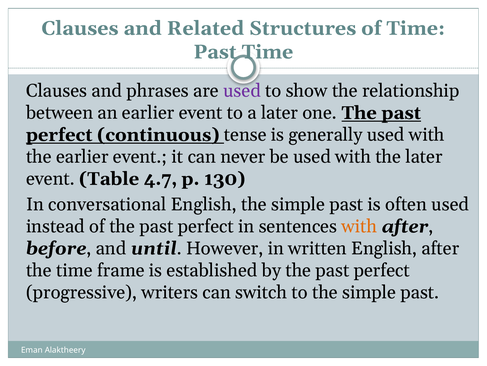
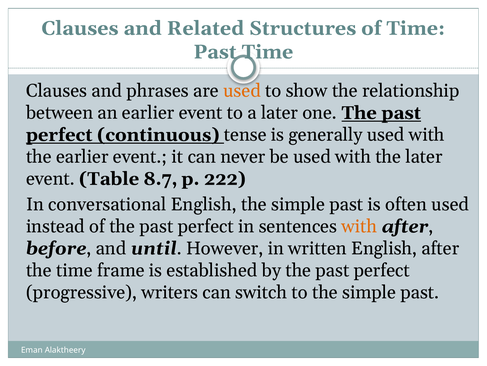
used colour: purple -> orange (242, 91)
4.7: 4.7 -> 8.7 (160, 178)
130: 130 -> 222 (225, 178)
